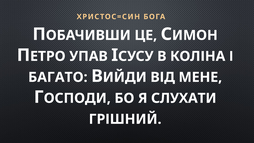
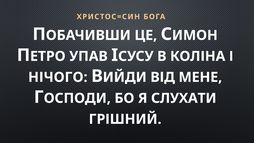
БАГАТО: БАГАТО -> НІЧОГО (58, 77)
